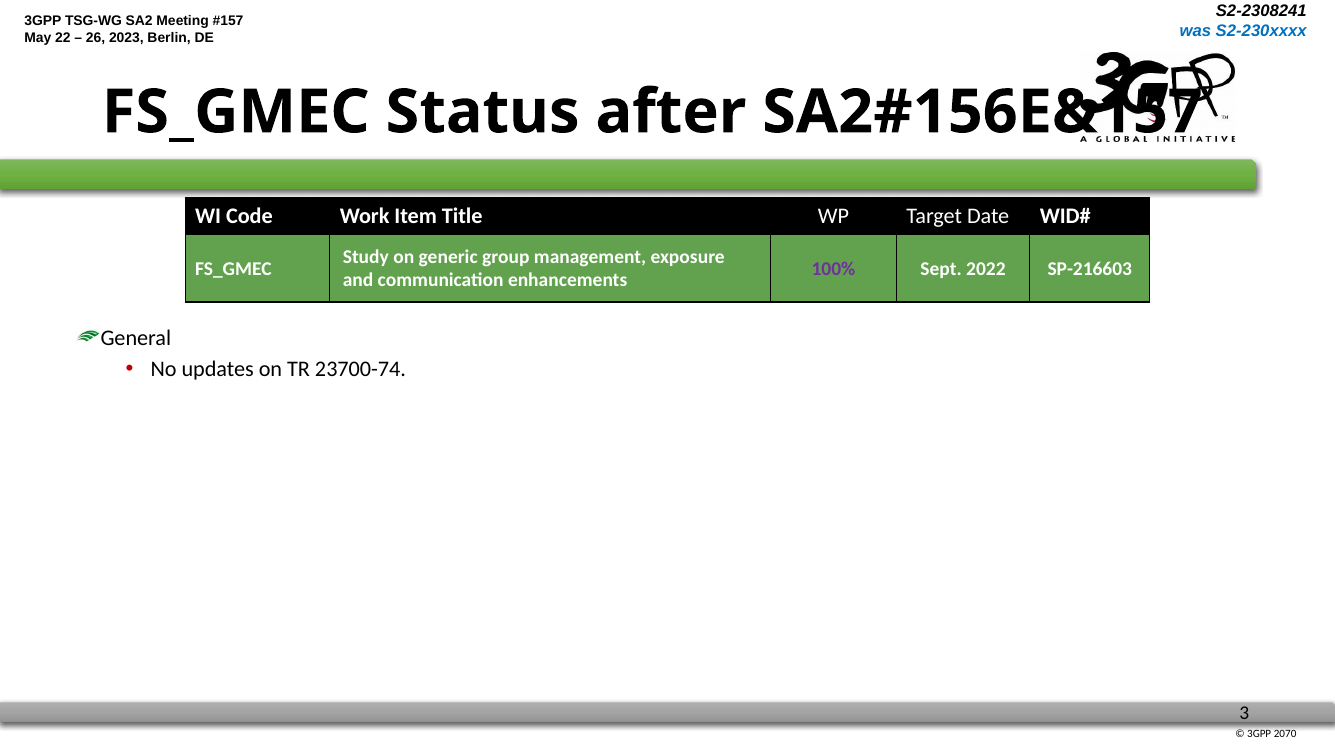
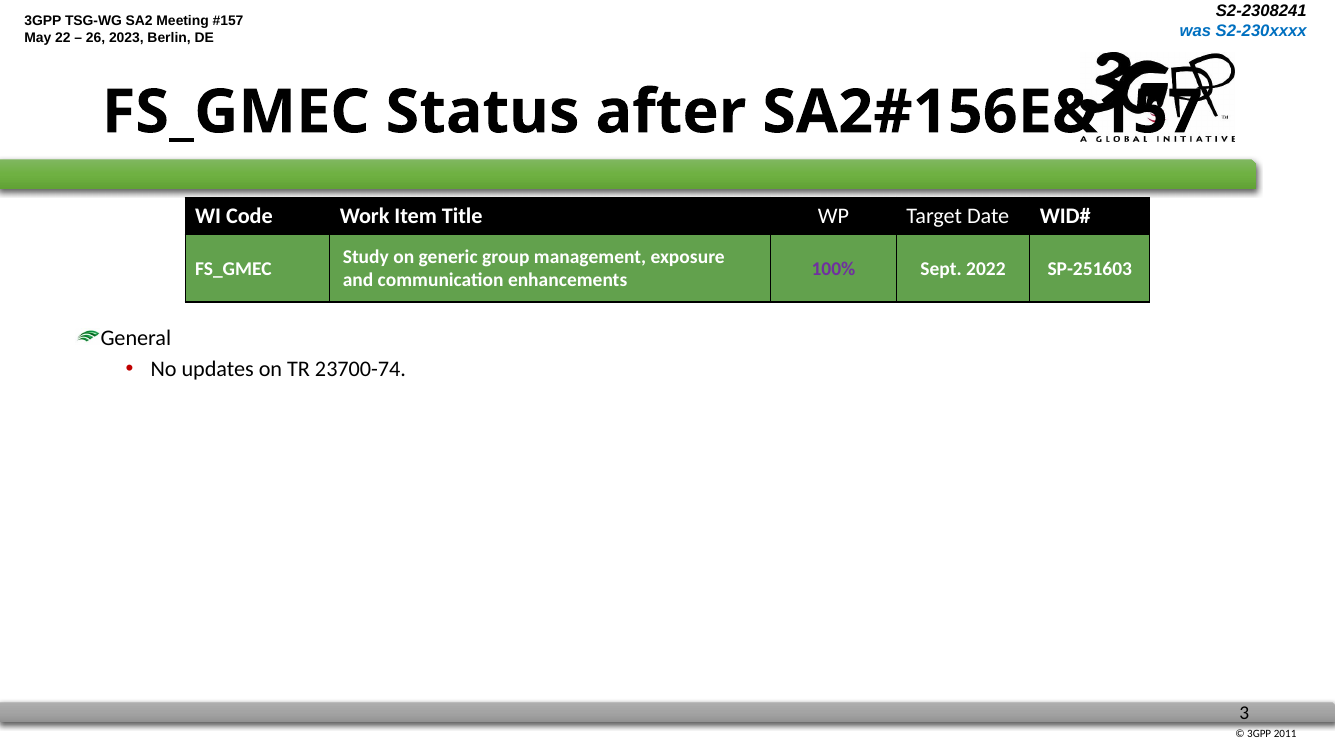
SP-216603: SP-216603 -> SP-251603 (1090, 269)
2070: 2070 -> 2011 (1285, 734)
